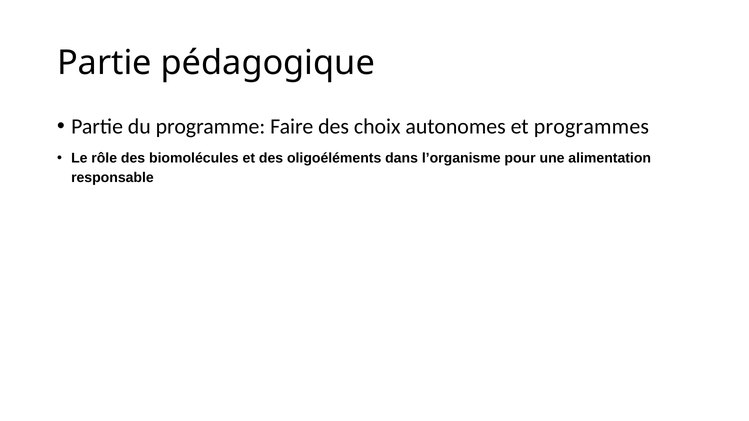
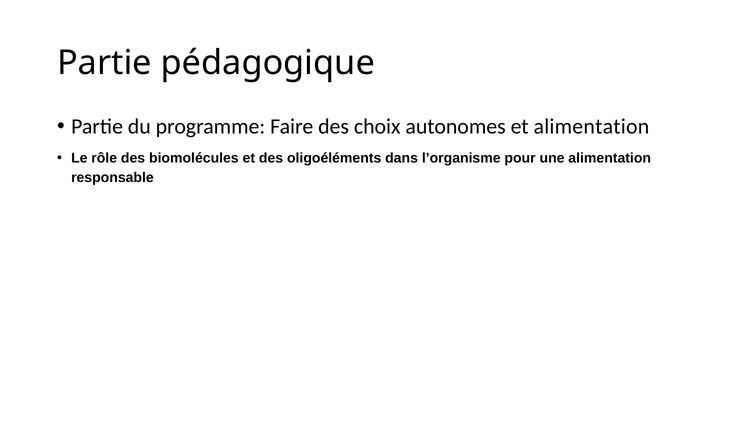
et programmes: programmes -> alimentation (591, 127)
